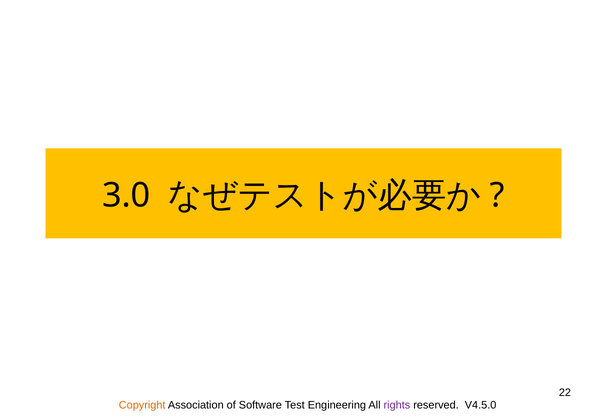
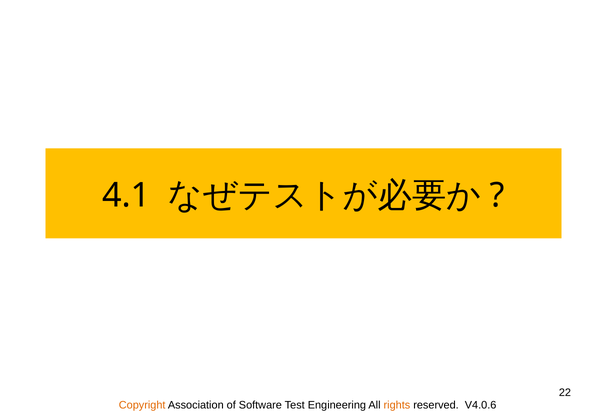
3.0: 3.0 -> 4.1 (126, 196)
rights colour: purple -> orange (397, 406)
V4.5.0: V4.5.0 -> V4.0.6 (481, 406)
